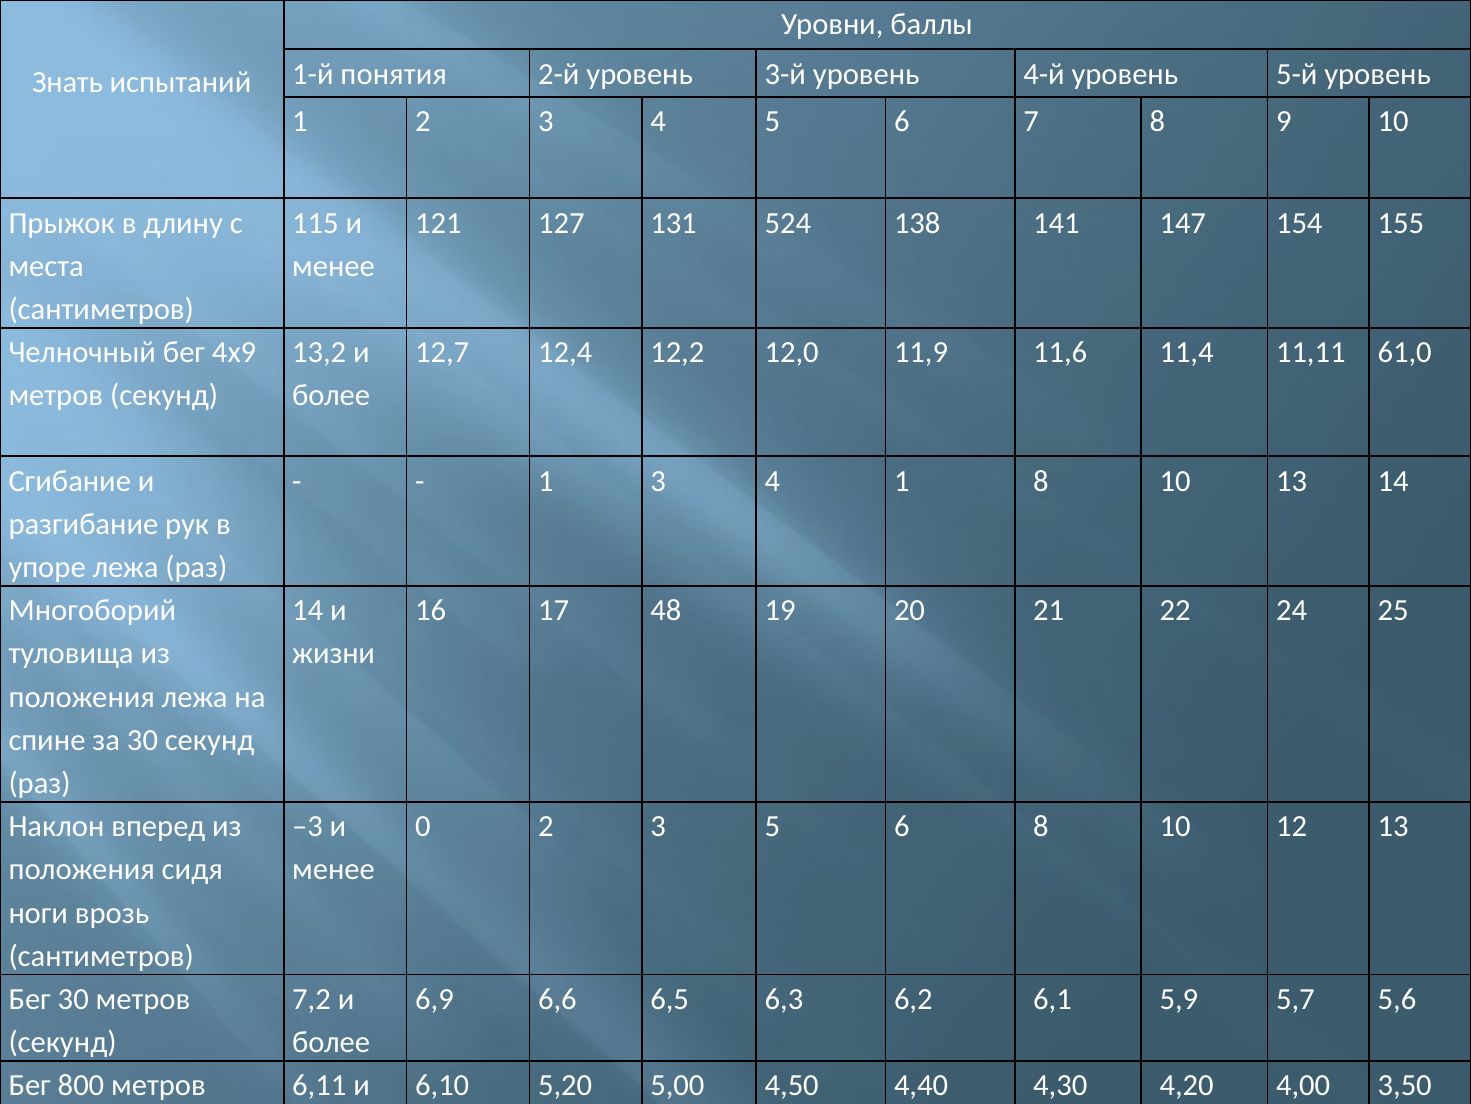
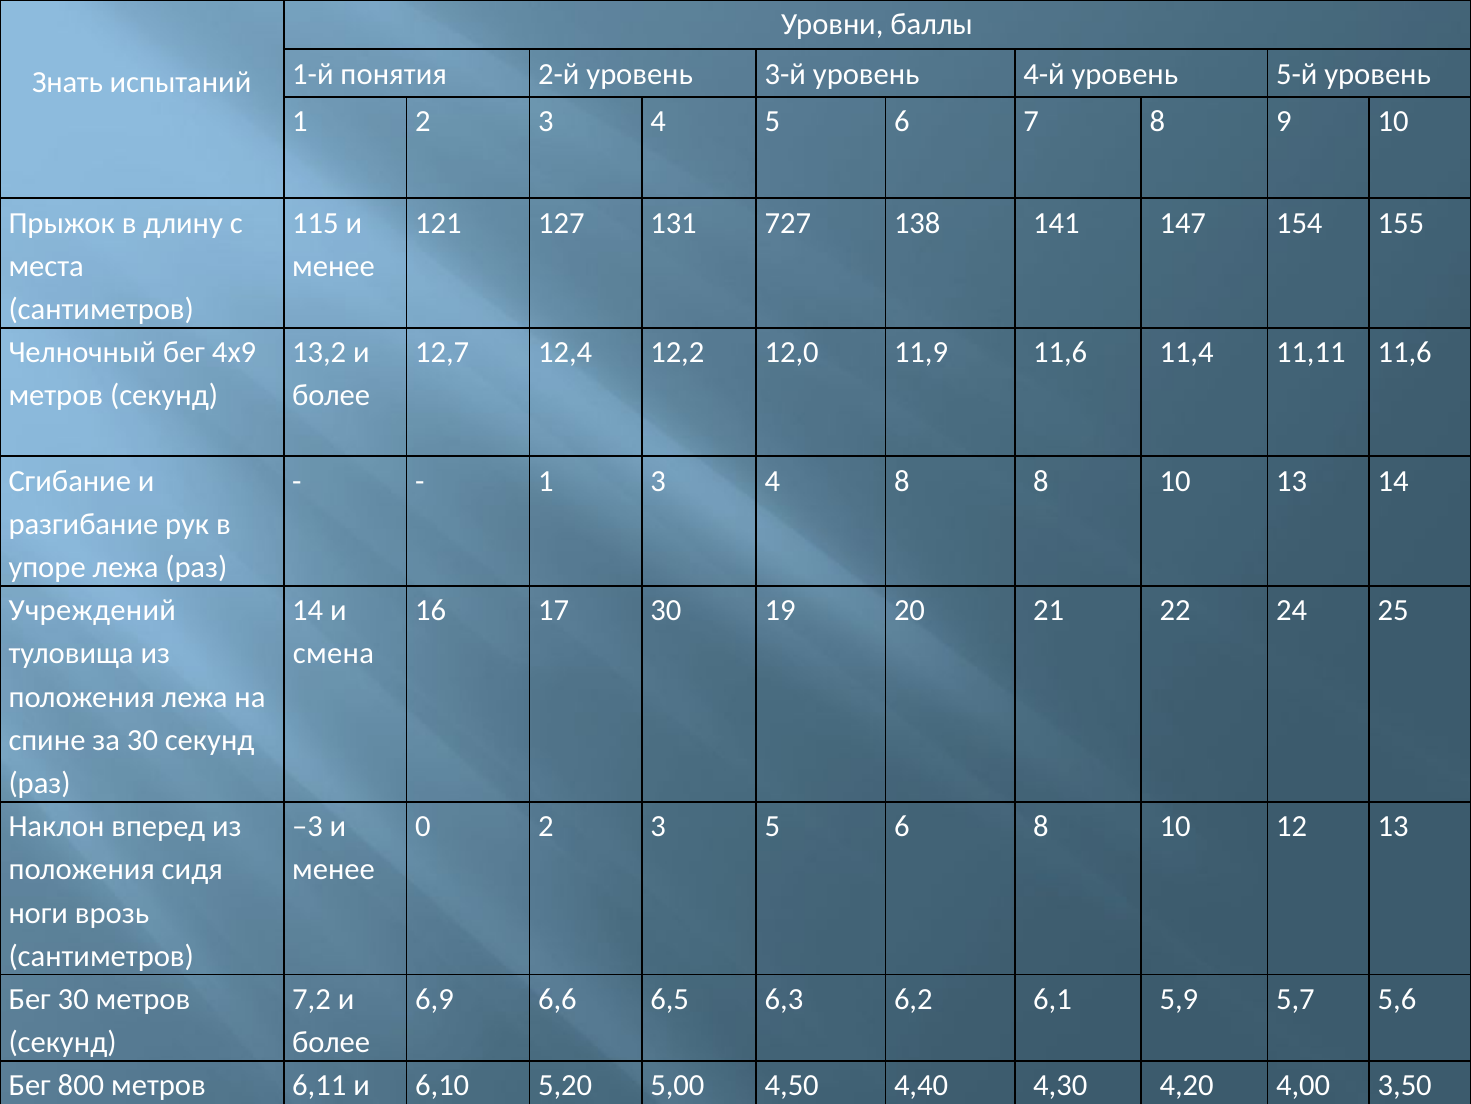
524: 524 -> 727 (788, 223)
11,11 61,0: 61,0 -> 11,6 (1405, 352)
4 1: 1 -> 8 (902, 481)
Многоборий: Многоборий -> Учреждений (92, 610)
17 48: 48 -> 30 (666, 610)
жизни: жизни -> смена (333, 653)
